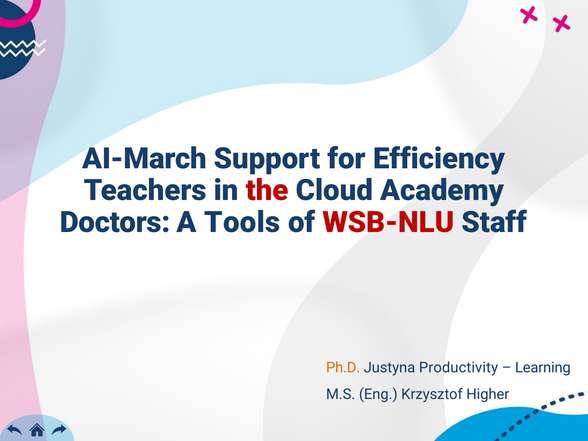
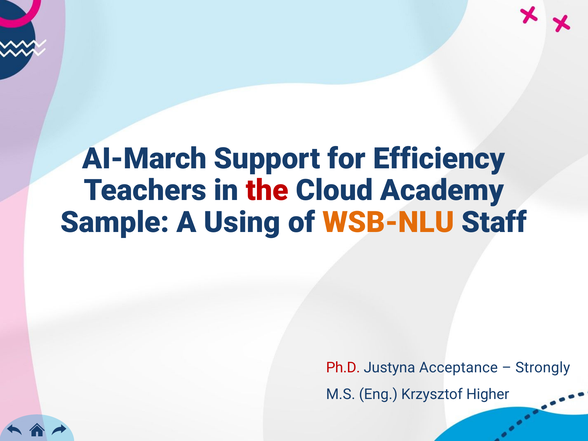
Doctors: Doctors -> Sample (115, 222)
Tools: Tools -> Using (242, 222)
WSB-NLU colour: red -> orange (388, 222)
Ph.D colour: orange -> red (343, 368)
Productivity: Productivity -> Acceptance (458, 368)
Learning: Learning -> Strongly (543, 368)
